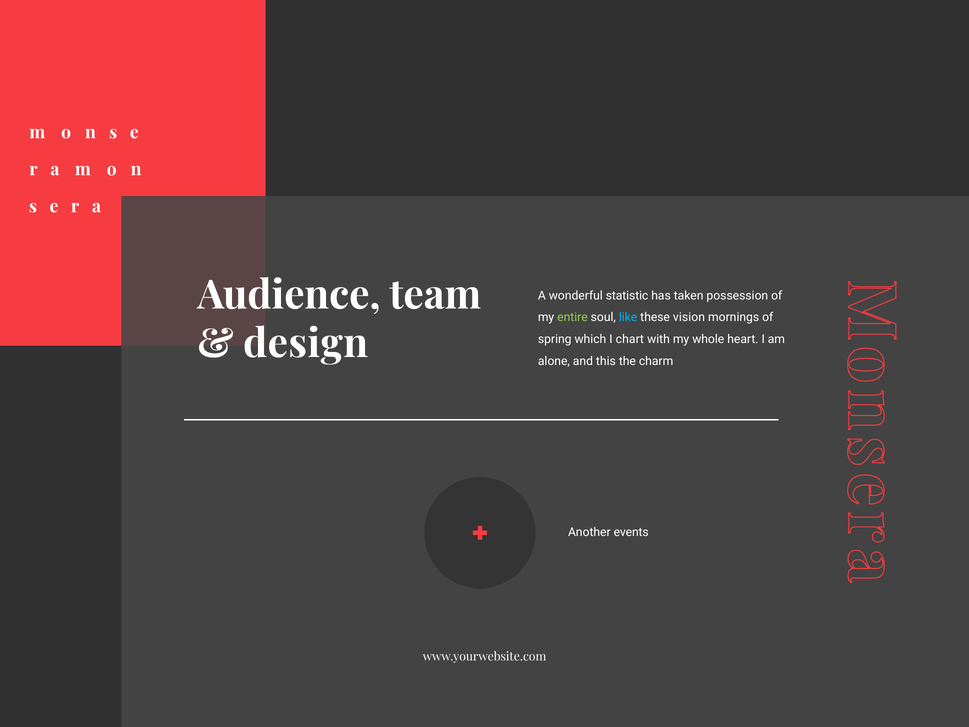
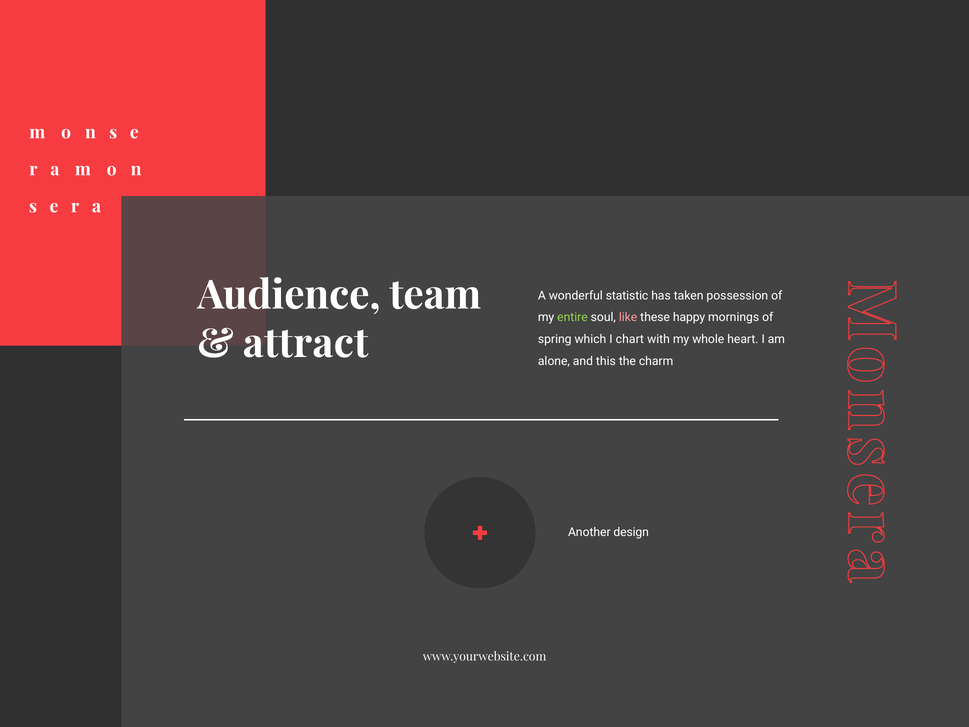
like colour: light blue -> pink (628, 317)
vision: vision -> happy (689, 317)
design: design -> attract (306, 344)
events: events -> design (631, 532)
